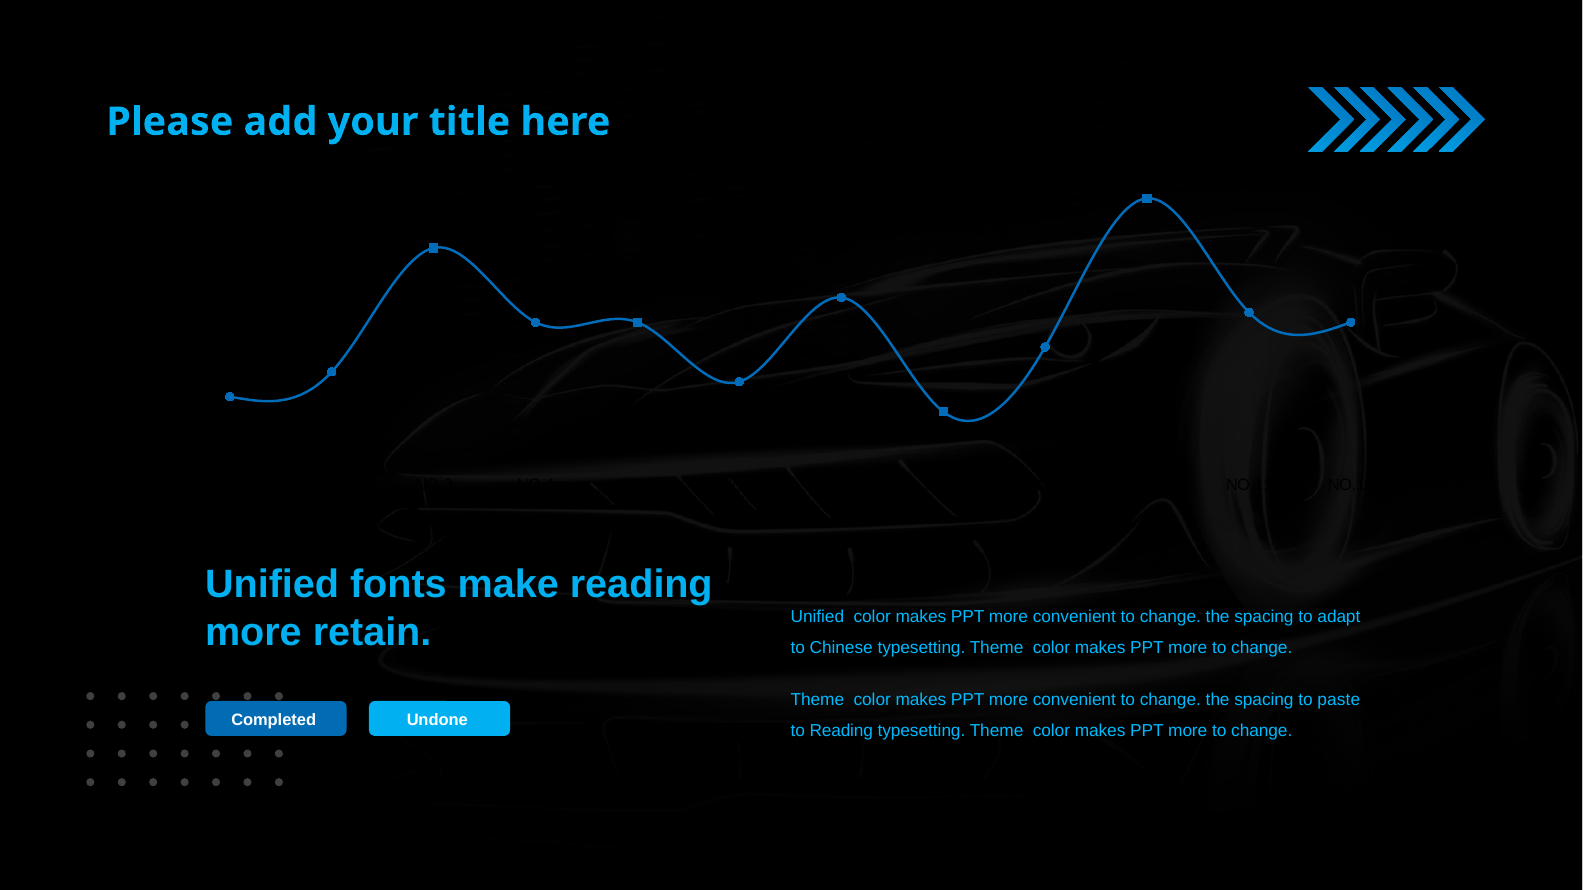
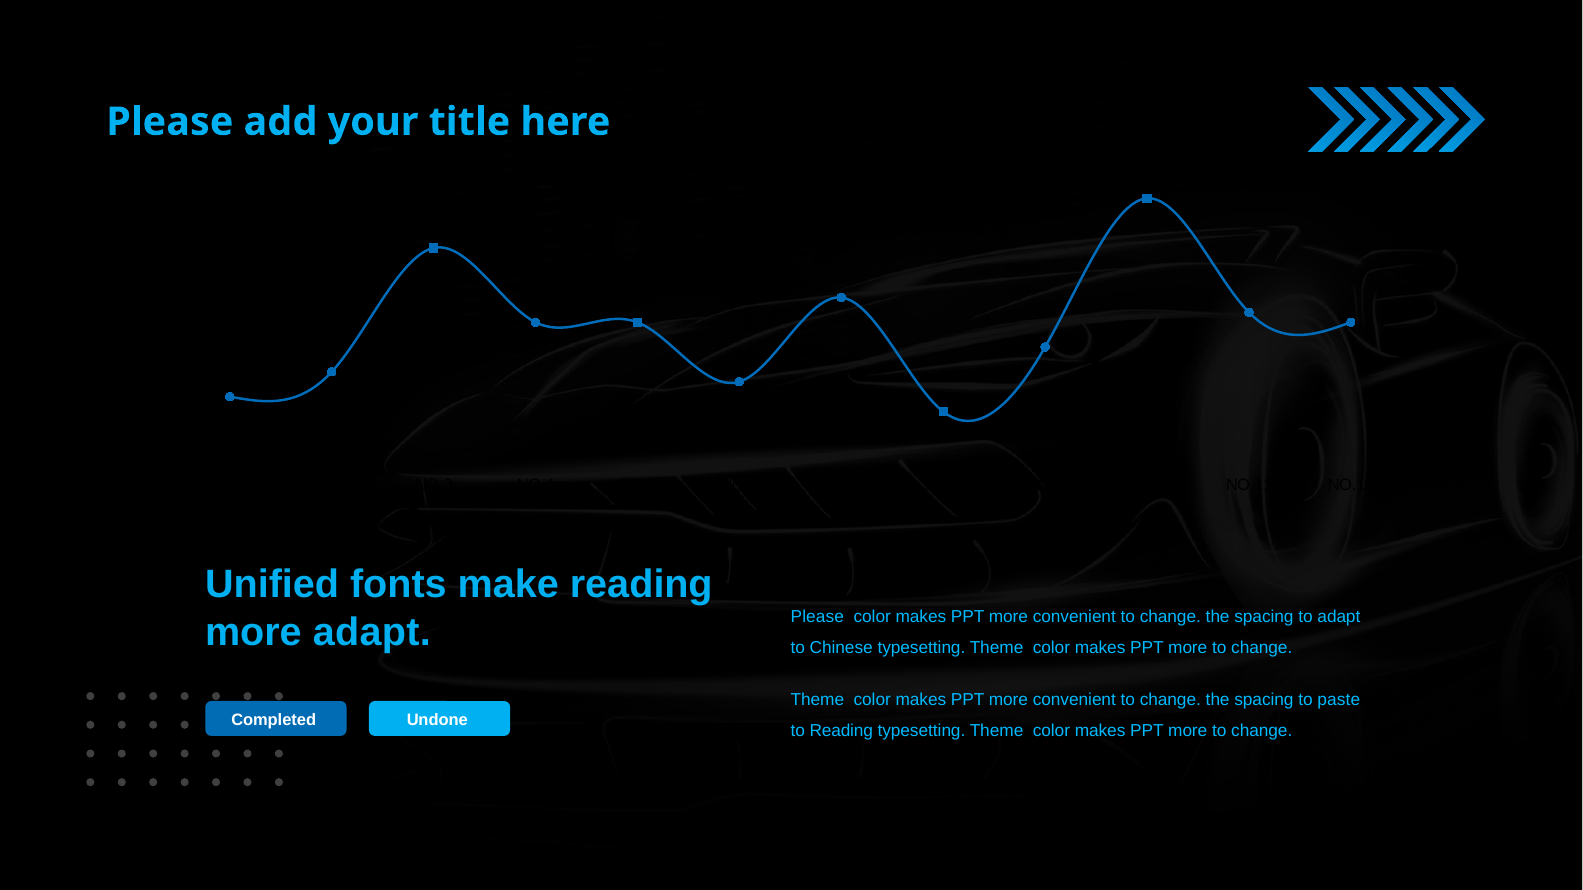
Unified: Unified -> Please (817, 617)
more retain: retain -> adapt (372, 632)
